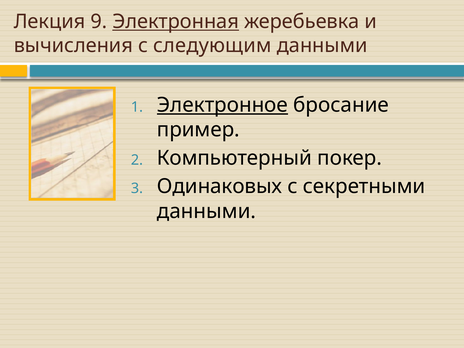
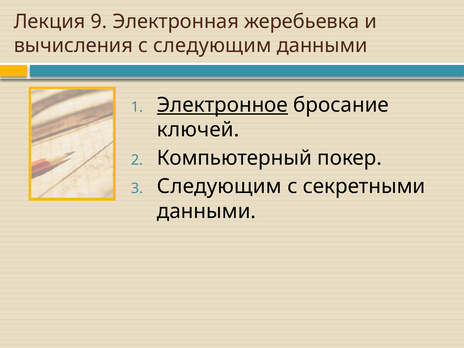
Электронная underline: present -> none (176, 22)
пример: пример -> ключей (198, 130)
Одинаковых: Одинаковых -> Следующим (219, 186)
